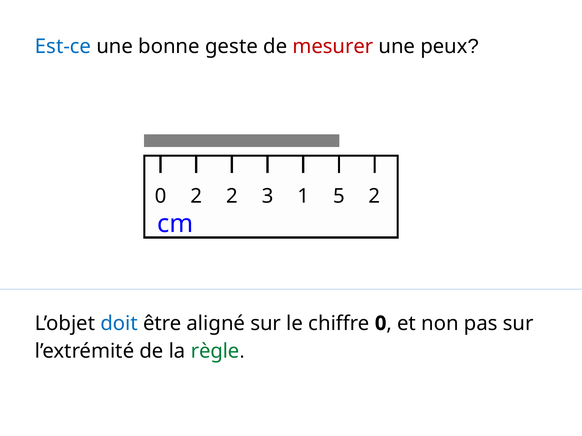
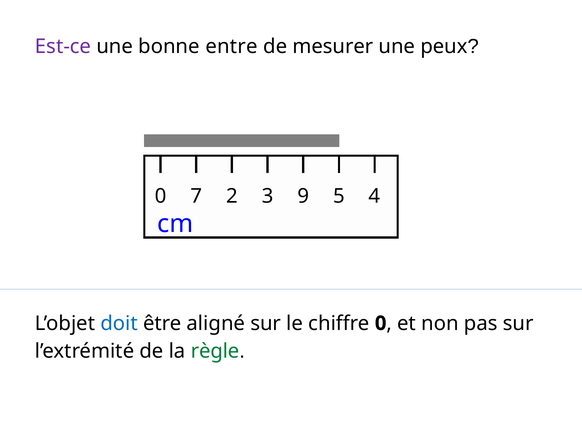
Est-ce colour: blue -> purple (63, 47)
geste: geste -> entre (231, 47)
mesurer colour: red -> black (333, 47)
0 2: 2 -> 7 (196, 196)
1: 1 -> 9 (303, 196)
5 2: 2 -> 4 (374, 196)
